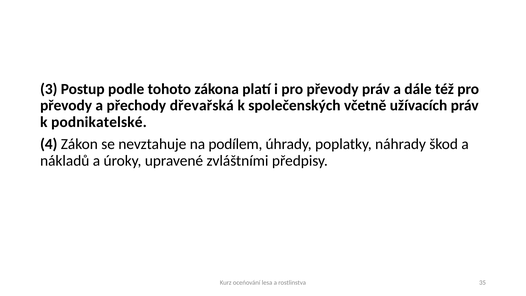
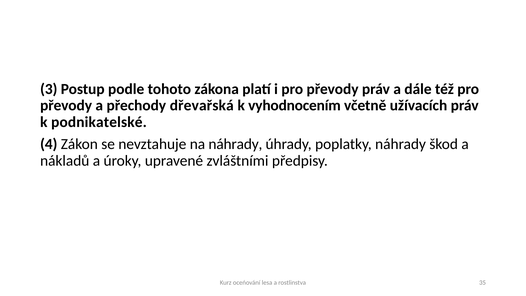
společenských: společenských -> vyhodnocením (295, 106)
na podílem: podílem -> náhrady (235, 144)
